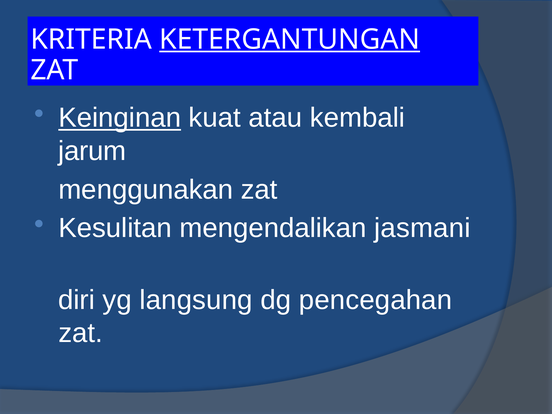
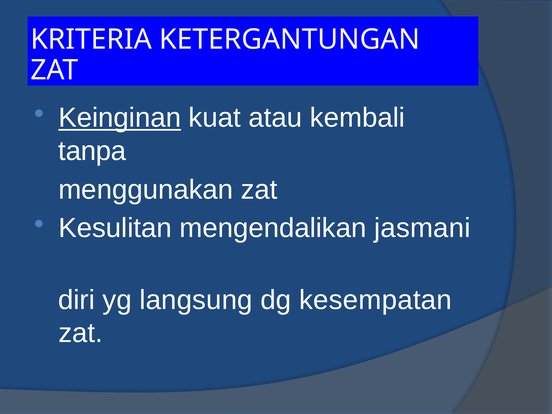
KETERGANTUNGAN underline: present -> none (290, 39)
jarum: jarum -> tanpa (92, 151)
pencegahan: pencegahan -> kesempatan (375, 300)
